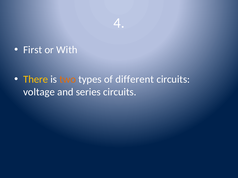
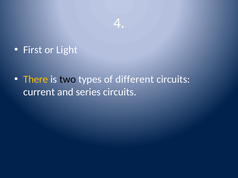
With: With -> Light (67, 50)
two colour: orange -> black (68, 80)
voltage: voltage -> current (39, 92)
